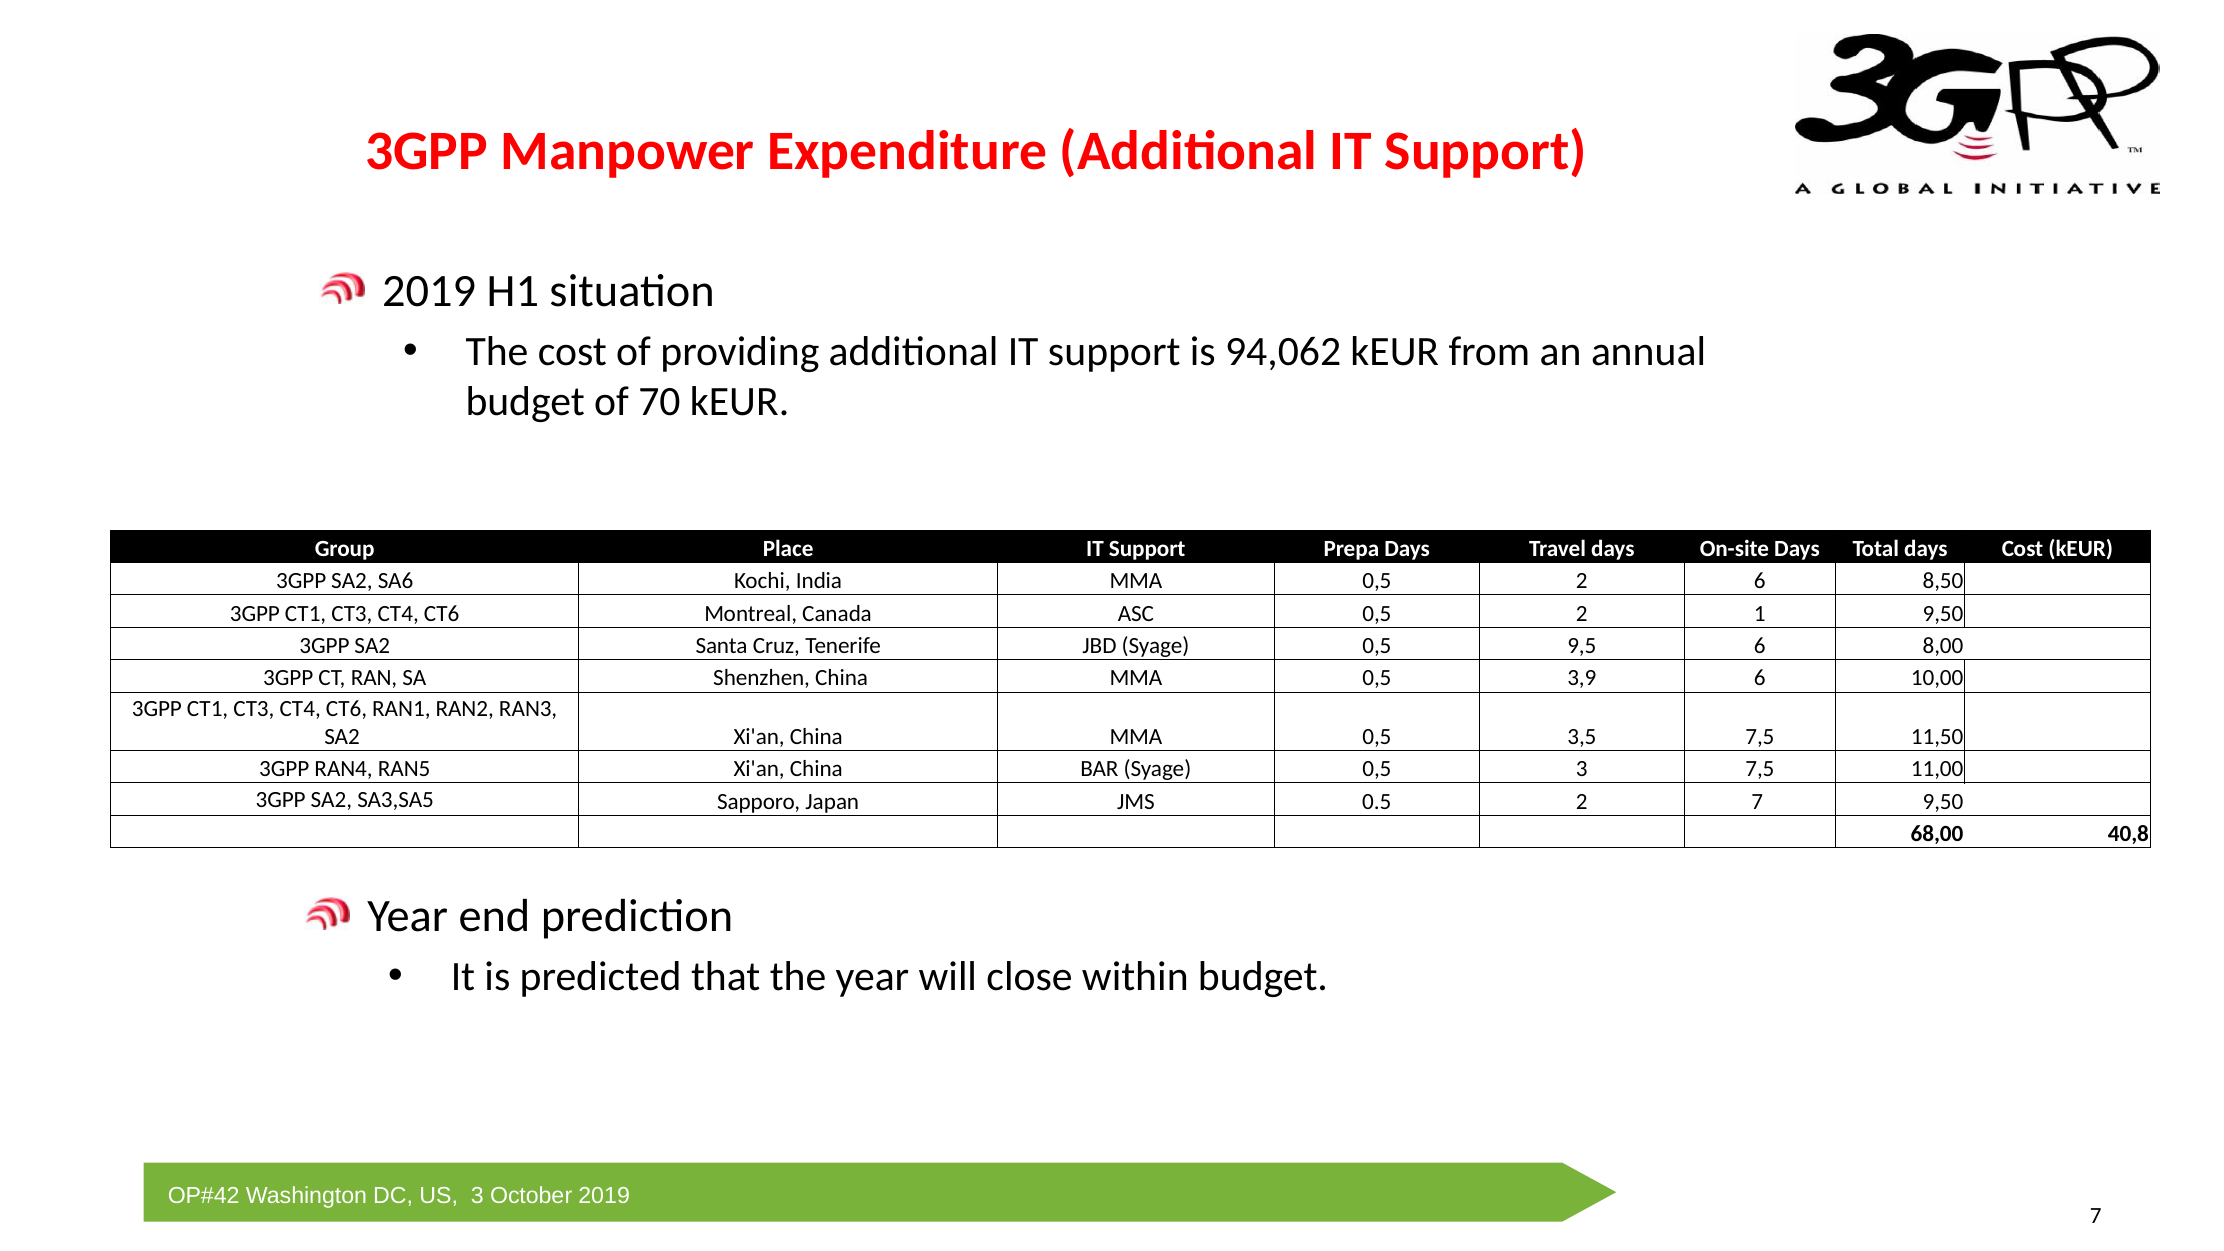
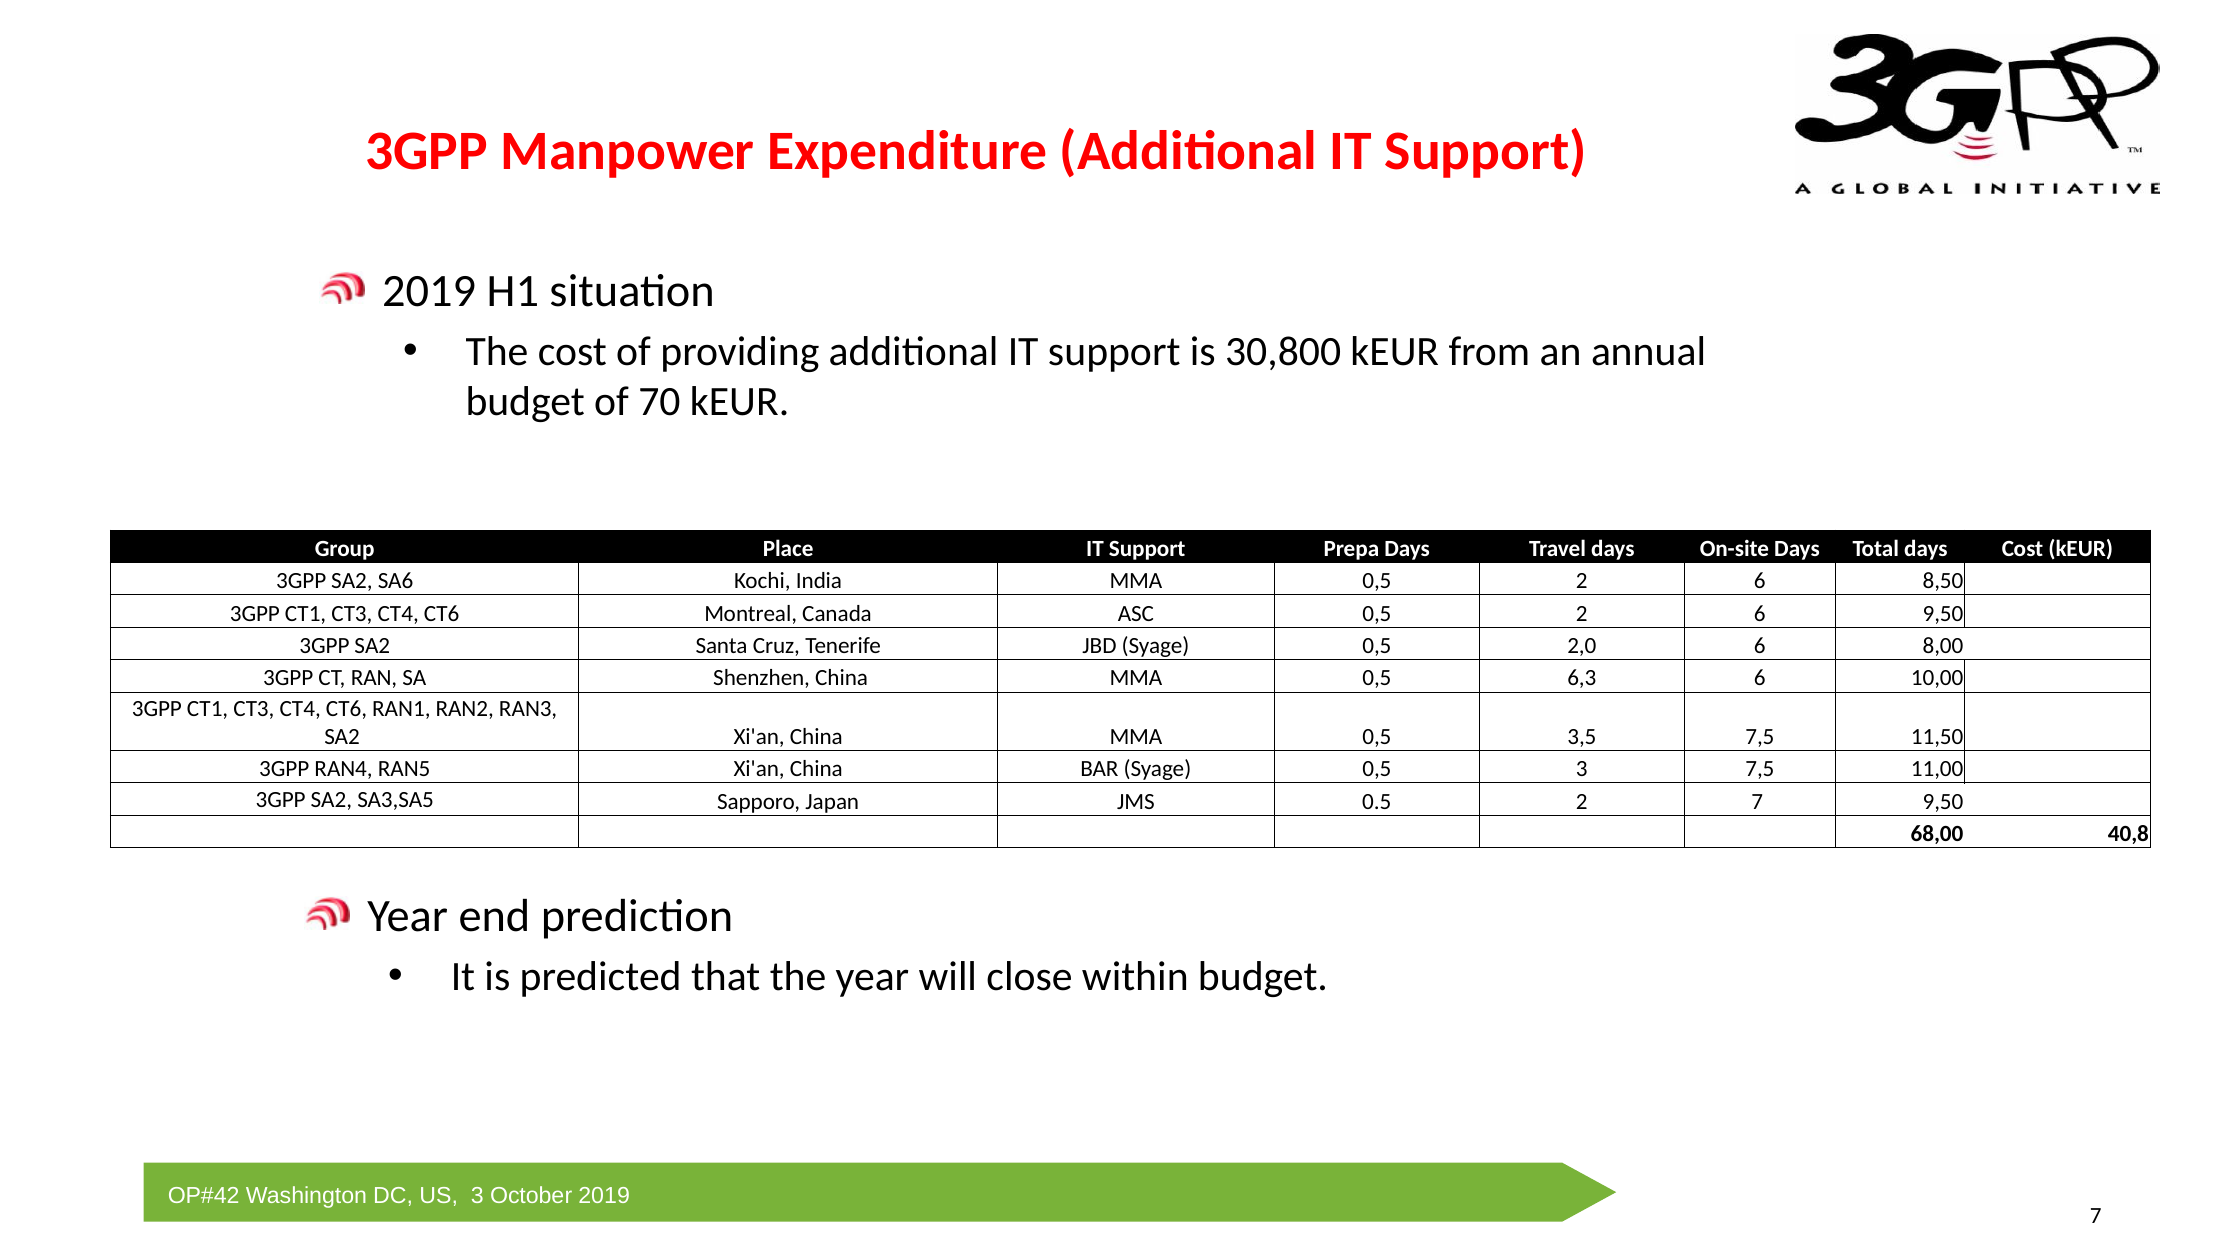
94,062: 94,062 -> 30,800 (1283, 352)
ASC 0,5 2 1: 1 -> 6 (1760, 613)
9,5: 9,5 -> 2,0 (1582, 646)
3,9: 3,9 -> 6,3 (1582, 678)
